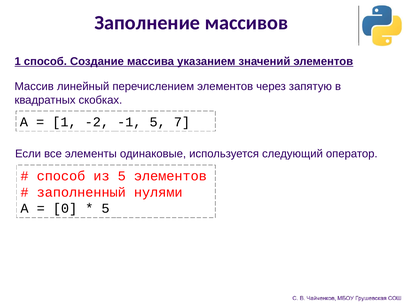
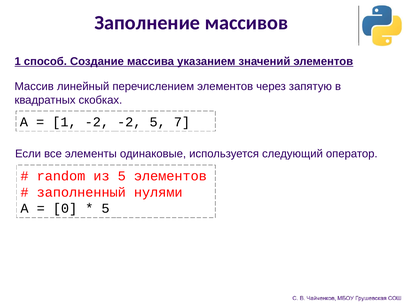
-2 -1: -1 -> -2 (129, 122)
способ: способ -> random (61, 176)
